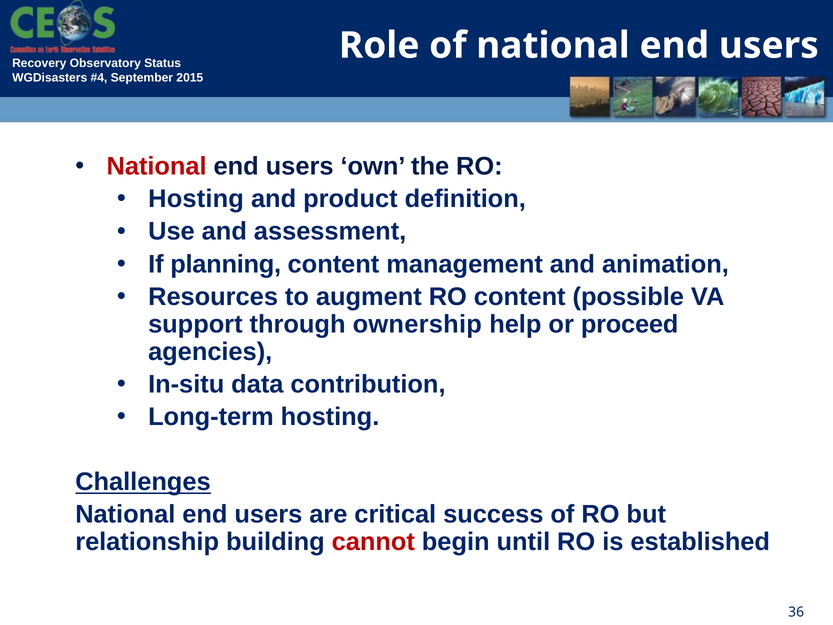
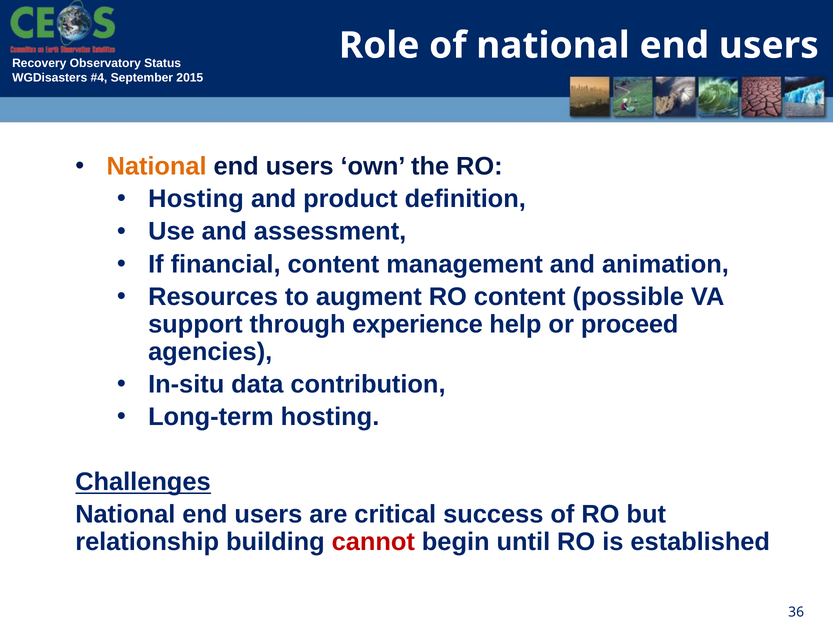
National colour: red -> orange (157, 166)
planning: planning -> financial (226, 264)
ownership: ownership -> experience (418, 324)
